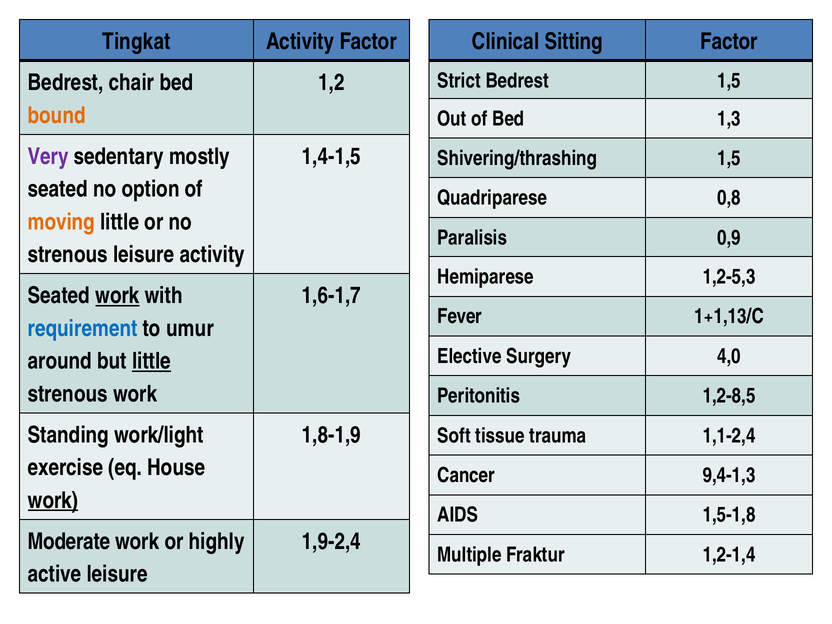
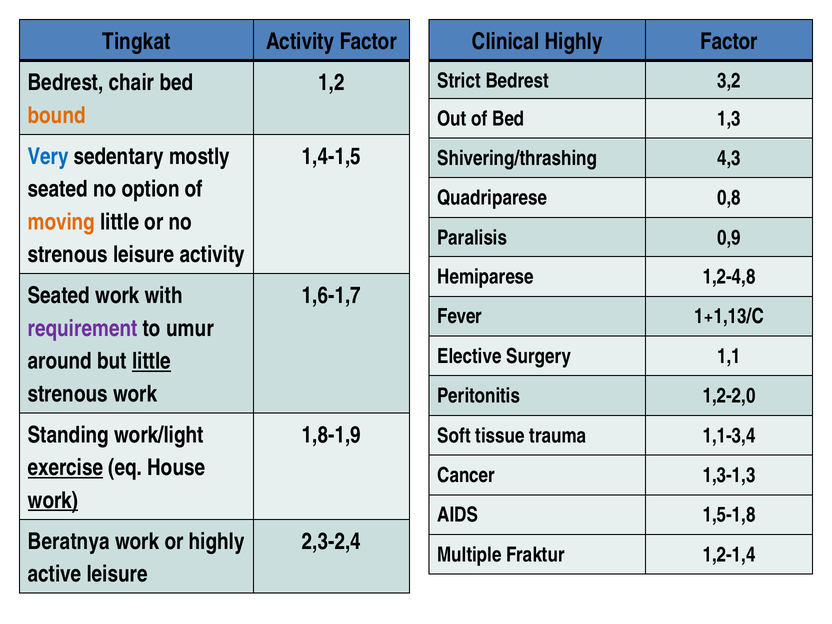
Clinical Sitting: Sitting -> Highly (574, 42)
Bedrest 1,5: 1,5 -> 3,2 (729, 81)
Very colour: purple -> blue (48, 157)
Shivering/thrashing 1,5: 1,5 -> 4,3 (729, 158)
1,2-5,3: 1,2-5,3 -> 1,2-4,8 (729, 277)
work underline: present -> none (117, 296)
requirement colour: blue -> purple (83, 329)
4,0: 4,0 -> 1,1 (729, 356)
1,2-8,5: 1,2-8,5 -> 1,2-2,0 (729, 396)
1,1-2,4: 1,1-2,4 -> 1,1-3,4 (729, 436)
exercise underline: none -> present (65, 468)
9,4-1,3: 9,4-1,3 -> 1,3-1,3 (729, 475)
Moderate: Moderate -> Beratnya (69, 542)
1,9-2,4: 1,9-2,4 -> 2,3-2,4 (331, 542)
